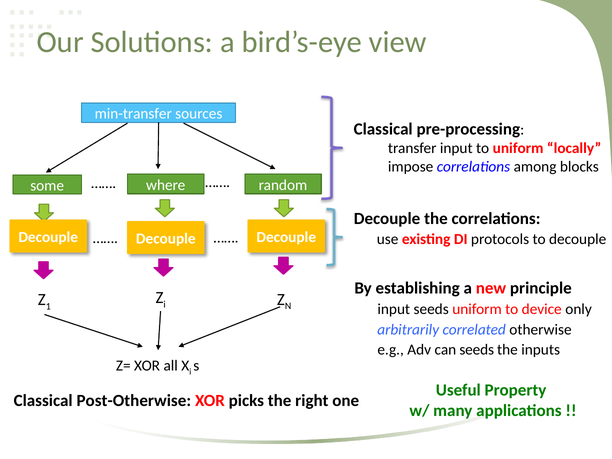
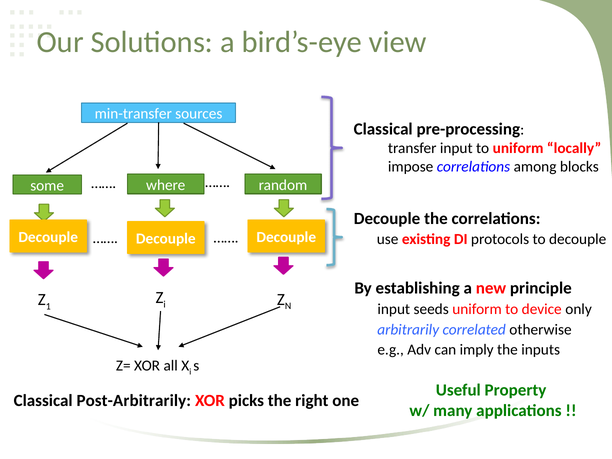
can seeds: seeds -> imply (477, 350)
Post-Otherwise: Post-Otherwise -> Post-Arbitrarily (134, 401)
